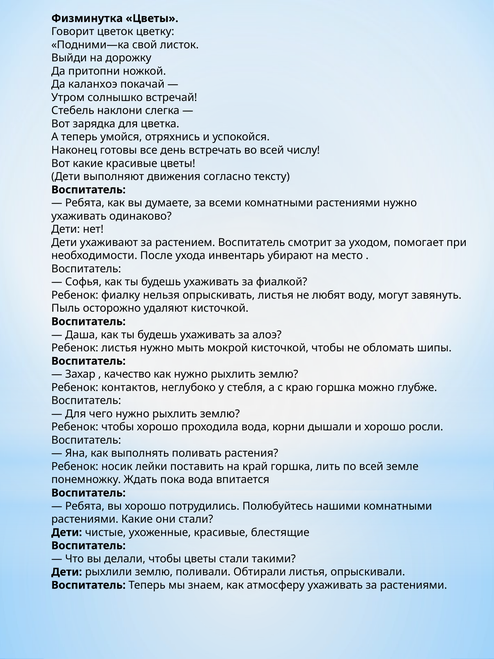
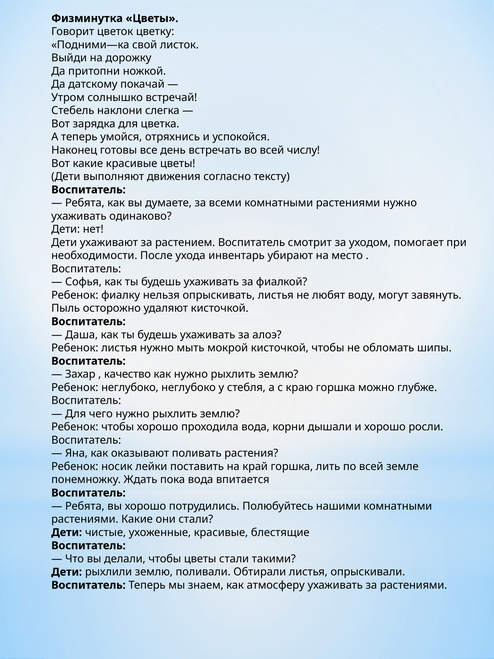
каланхоэ: каланхоэ -> датскому (93, 84)
Ребенок контактов: контактов -> неглубоко (130, 387)
выполнять: выполнять -> оказывают (140, 453)
